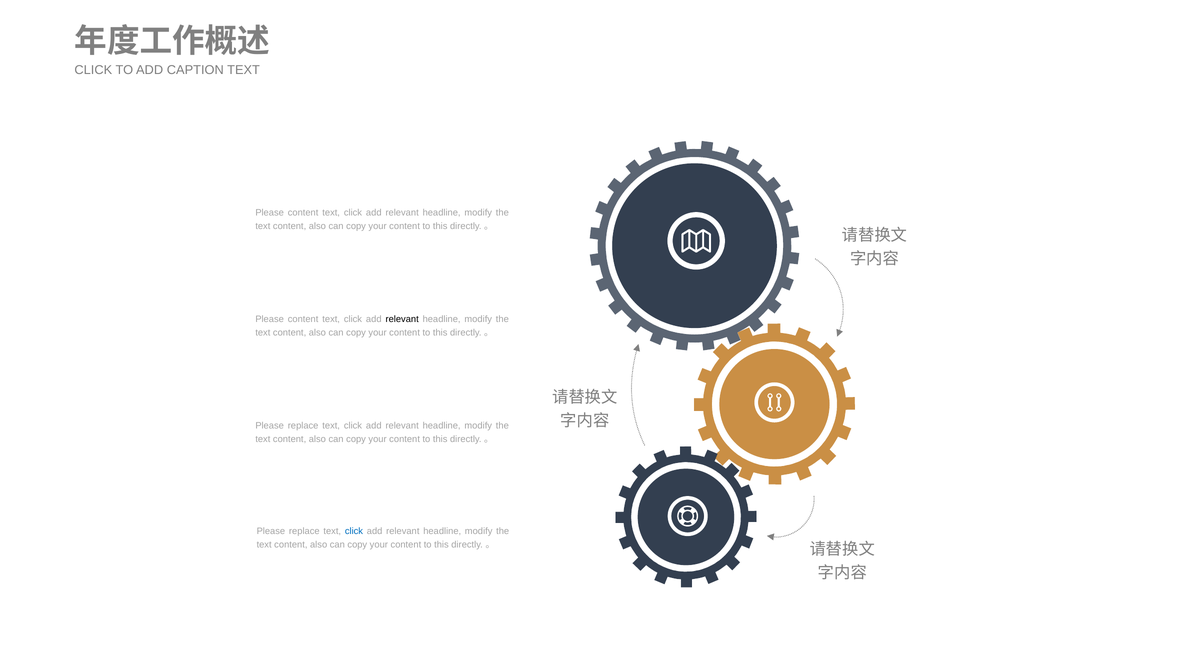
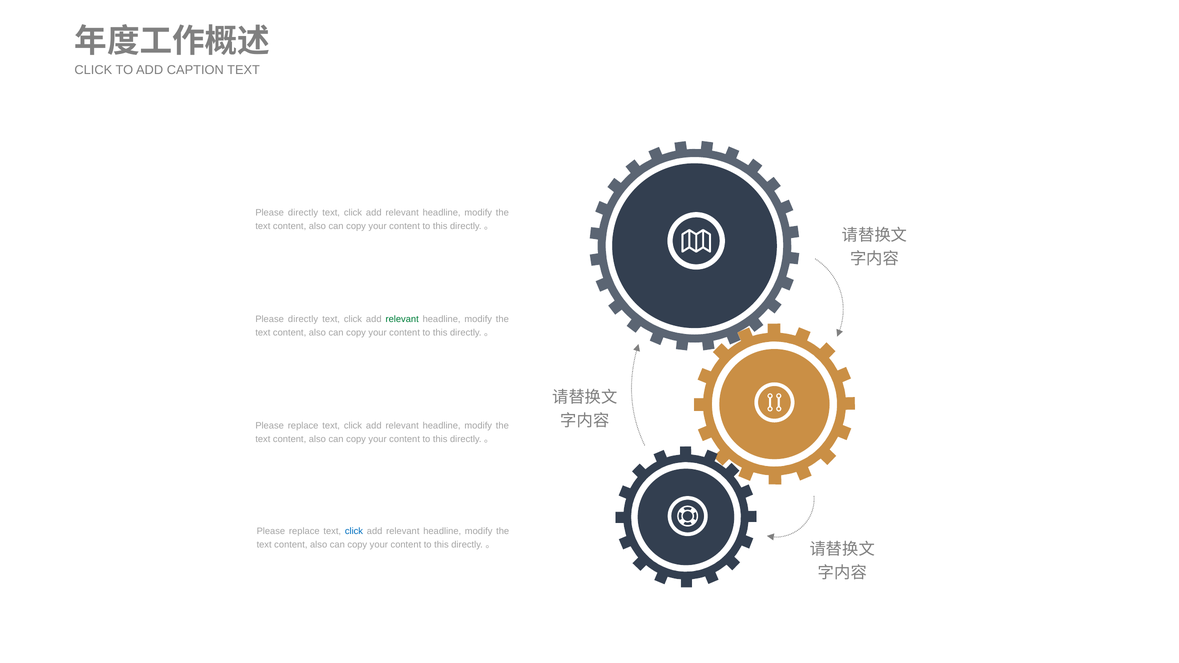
content: content -> directly (303, 213)
content: content -> directly (303, 319)
relevant colour: black -> green (402, 319)
